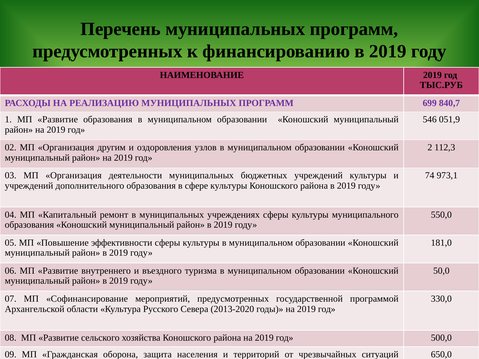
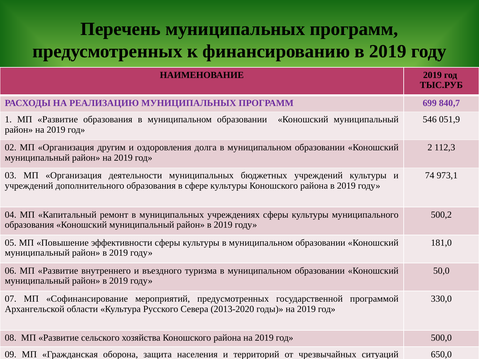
узлов: узлов -> долга (206, 148)
550,0: 550,0 -> 500,2 (441, 215)
